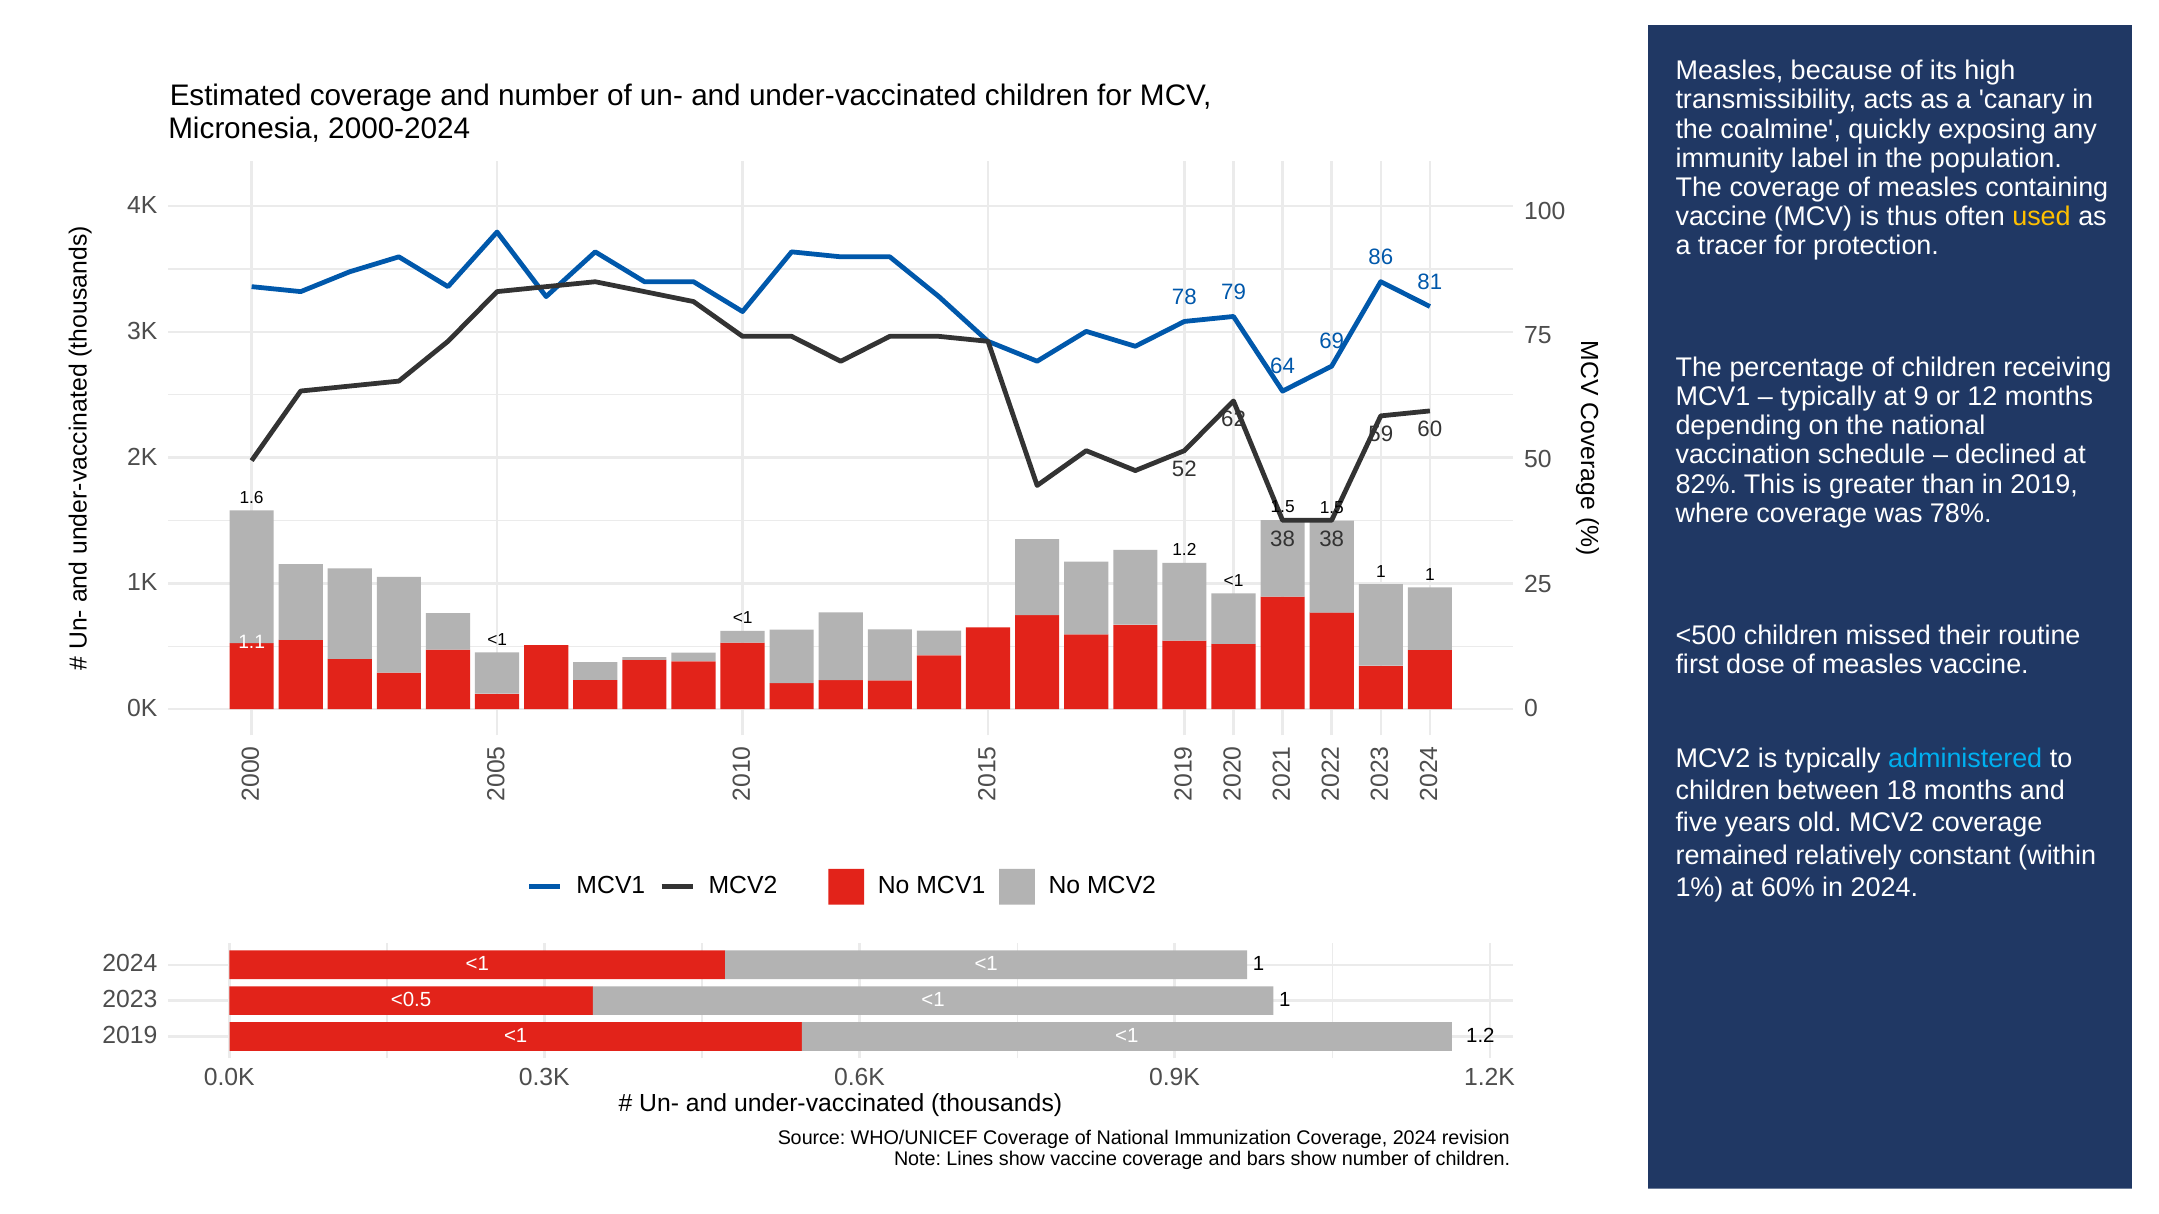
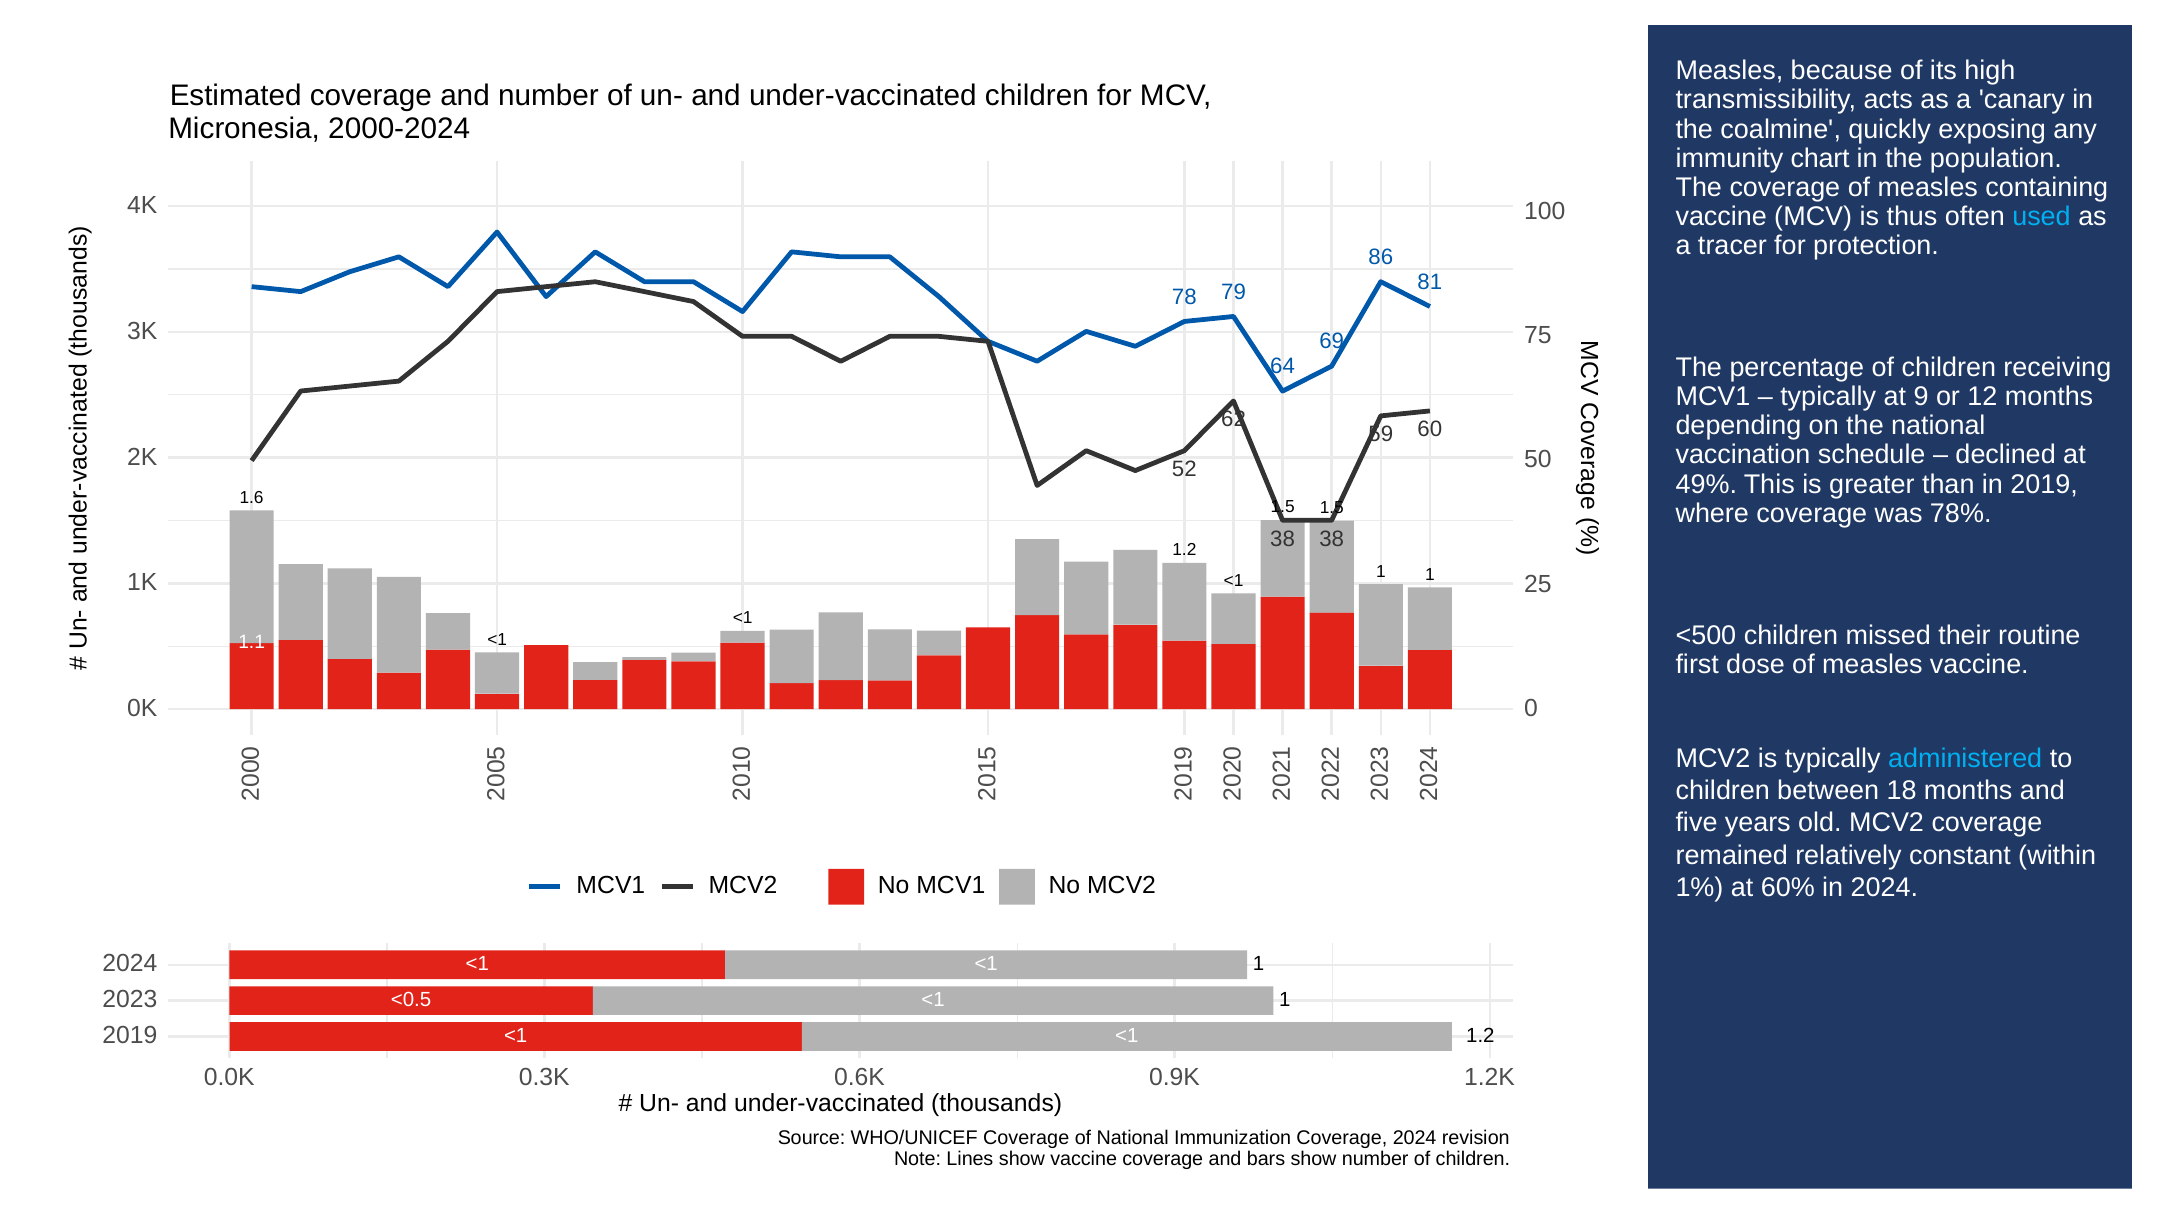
label: label -> chart (1820, 158)
used colour: yellow -> light blue (2041, 217)
82%: 82% -> 49% (1706, 484)
